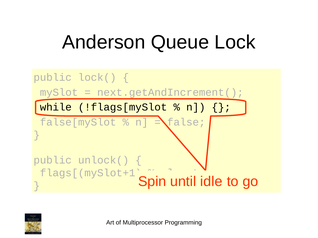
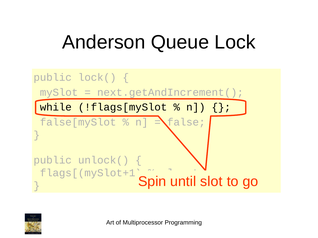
idle: idle -> slot (211, 182)
